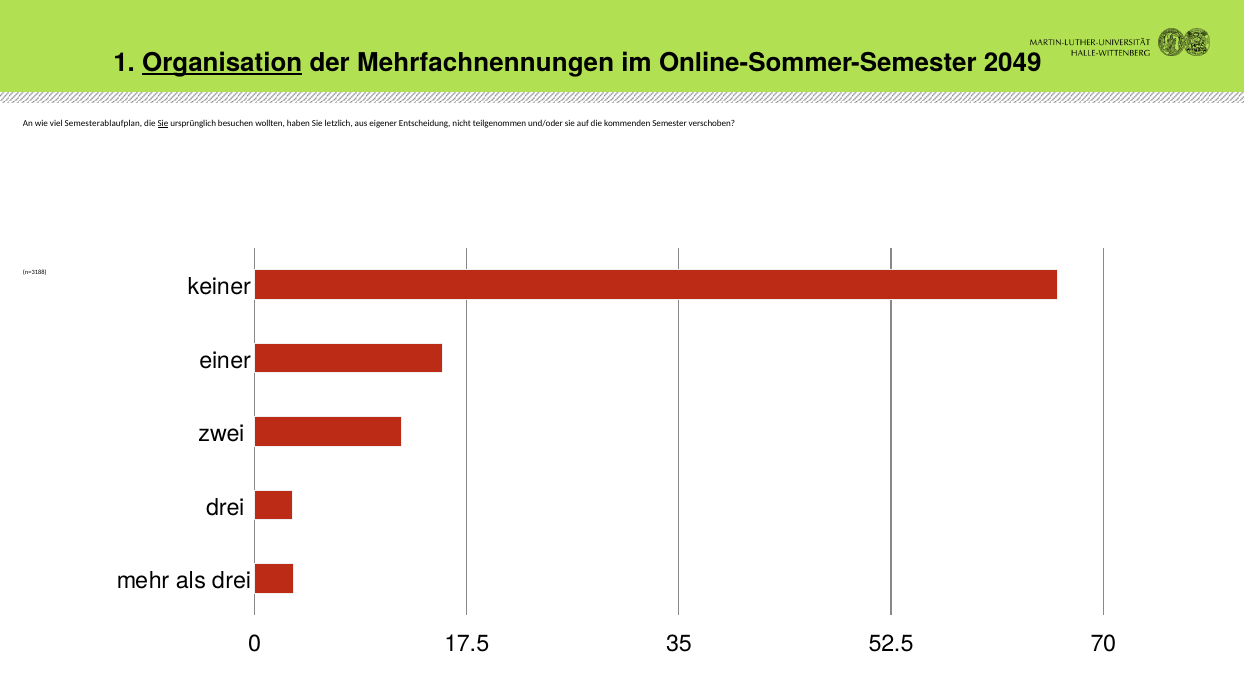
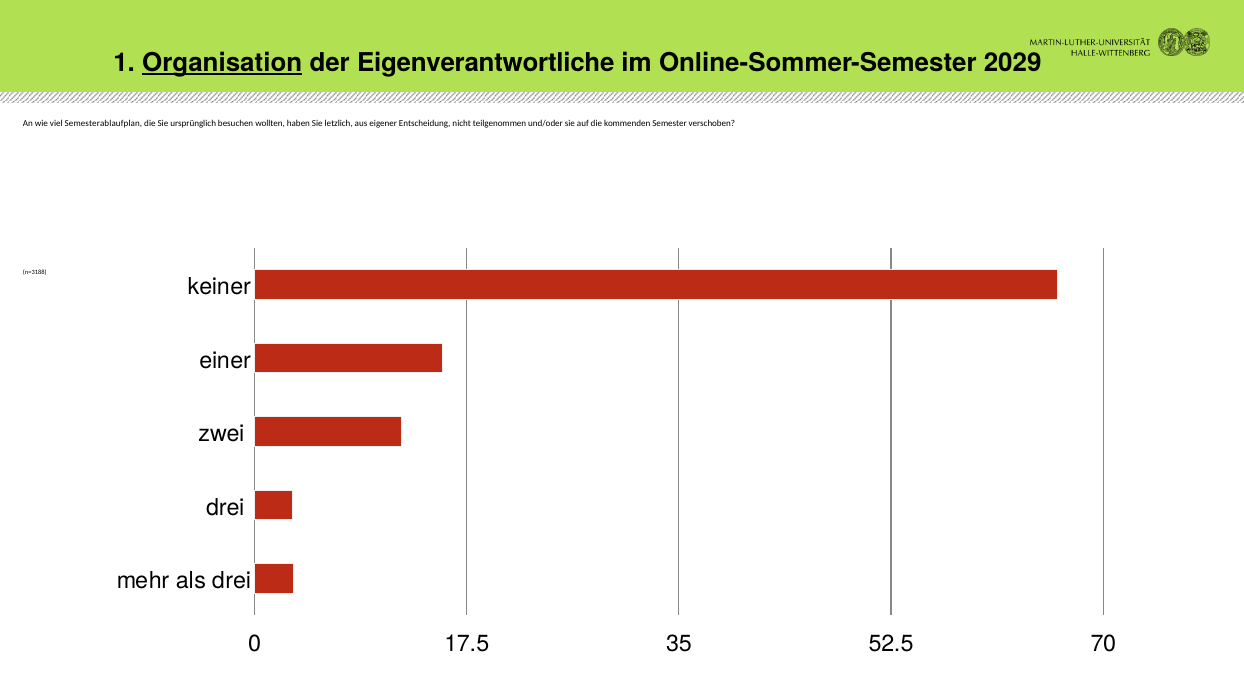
Mehrfachnennungen: Mehrfachnennungen -> Eigenverantwortliche (486, 63)
2049: 2049 -> 2029 (1013, 63)
Sie underline: present -> none (163, 123)
